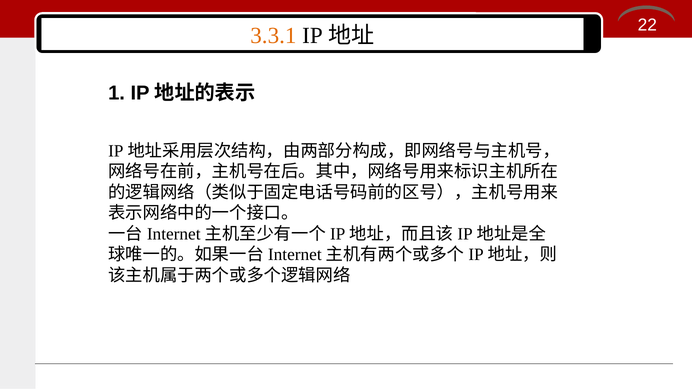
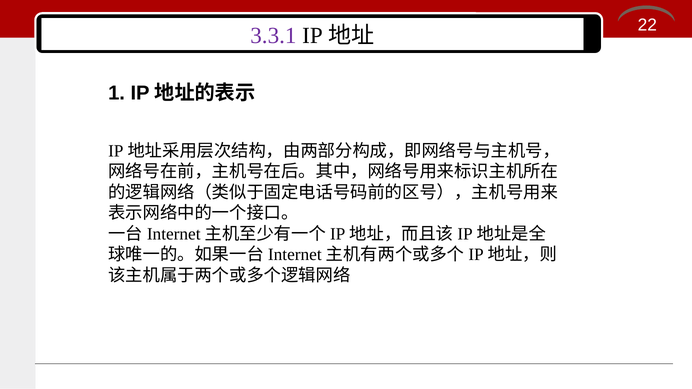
3.3.1 colour: orange -> purple (273, 36)
